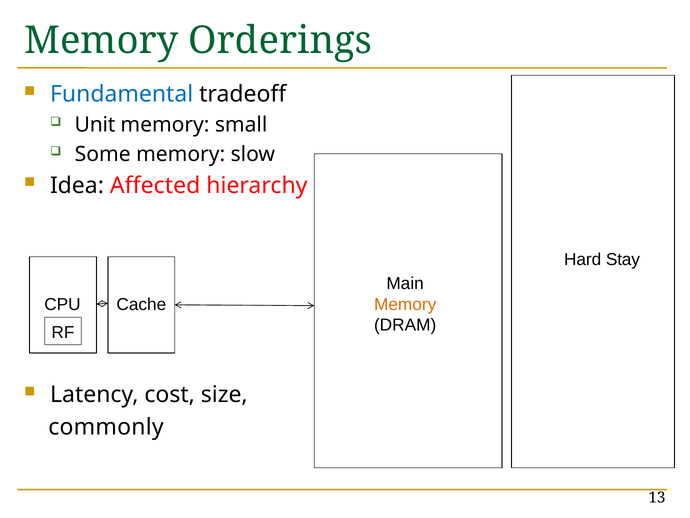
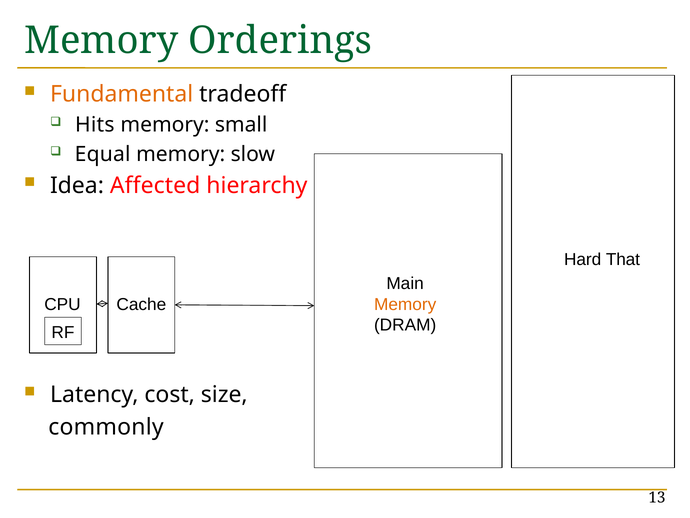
Fundamental colour: blue -> orange (122, 94)
Unit: Unit -> Hits (95, 125)
Some: Some -> Equal (103, 154)
Stay: Stay -> That (623, 259)
